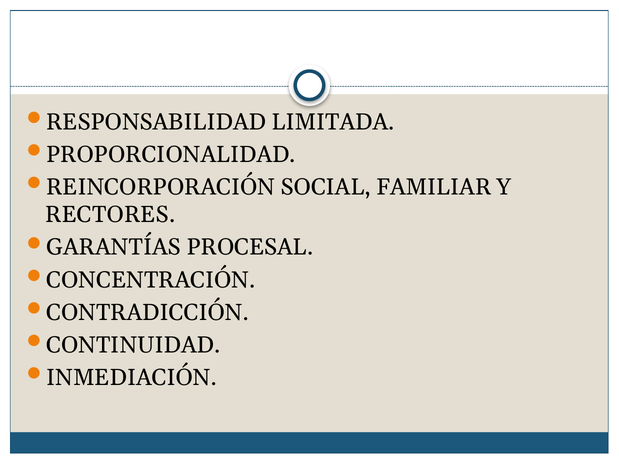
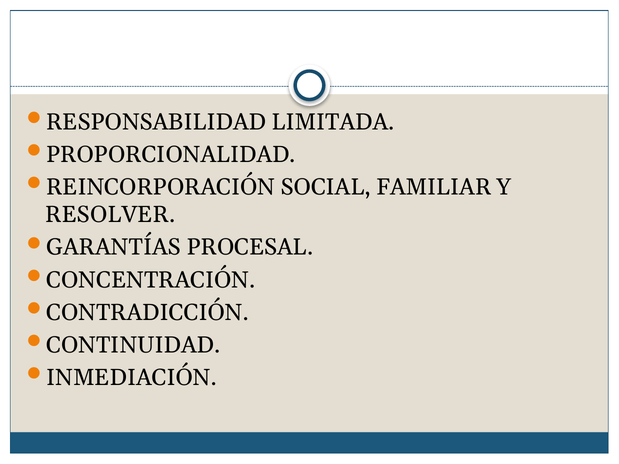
RECTORES: RECTORES -> RESOLVER (110, 215)
